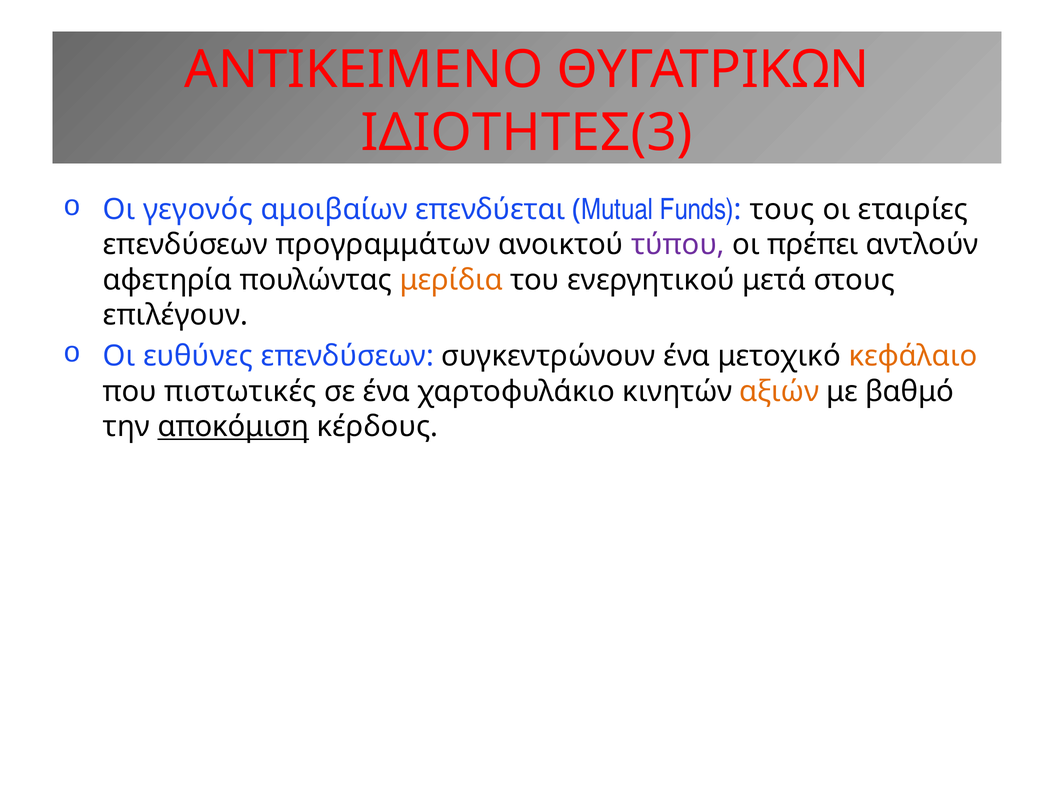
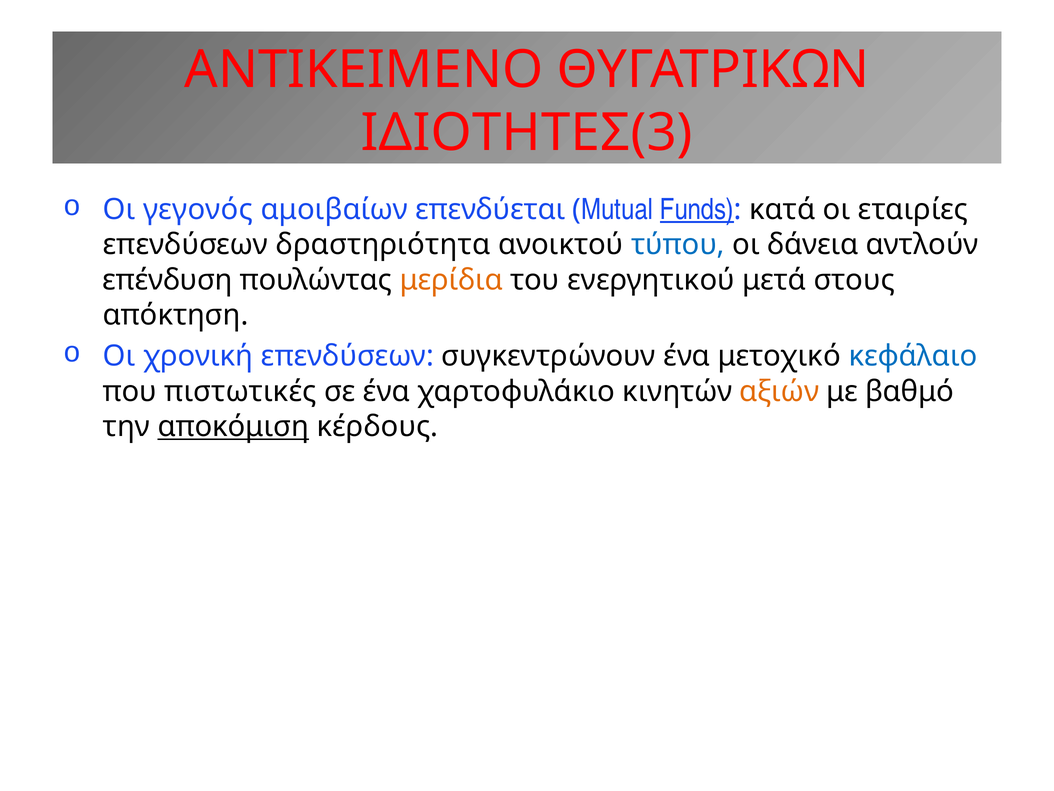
Funds underline: none -> present (697, 209)
τους: τους -> κατά (782, 209)
προγραμμάτων: προγραμμάτων -> δραστηριότητα (383, 245)
τύπου colour: purple -> blue (678, 245)
πρέπει: πρέπει -> δάνεια (813, 245)
αφετηρία: αφετηρία -> επένδυση (168, 280)
επιλέγουν: επιλέγουν -> απόκτηση (176, 315)
ευθύνες: ευθύνες -> χρονική (198, 356)
κεφάλαιο colour: orange -> blue (913, 356)
